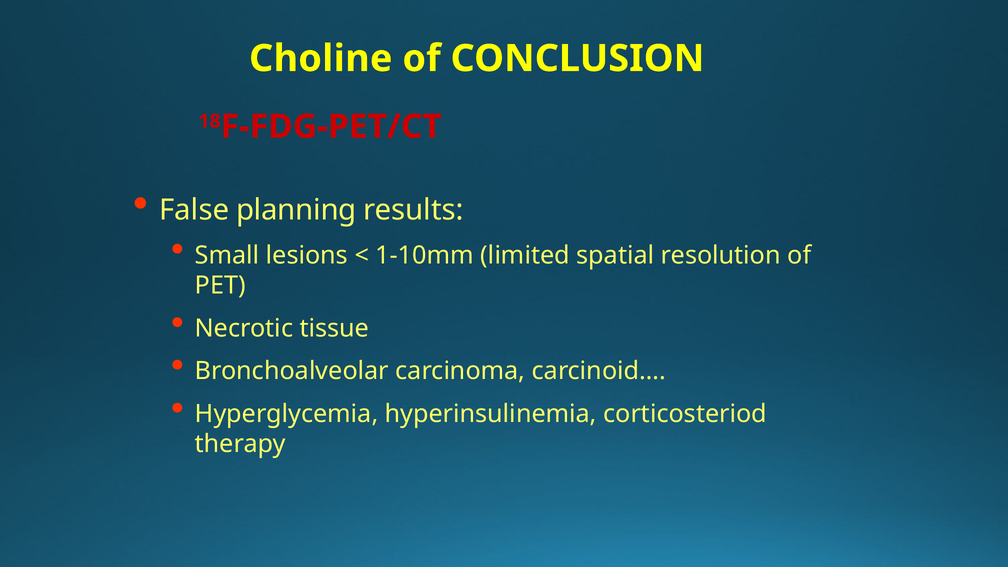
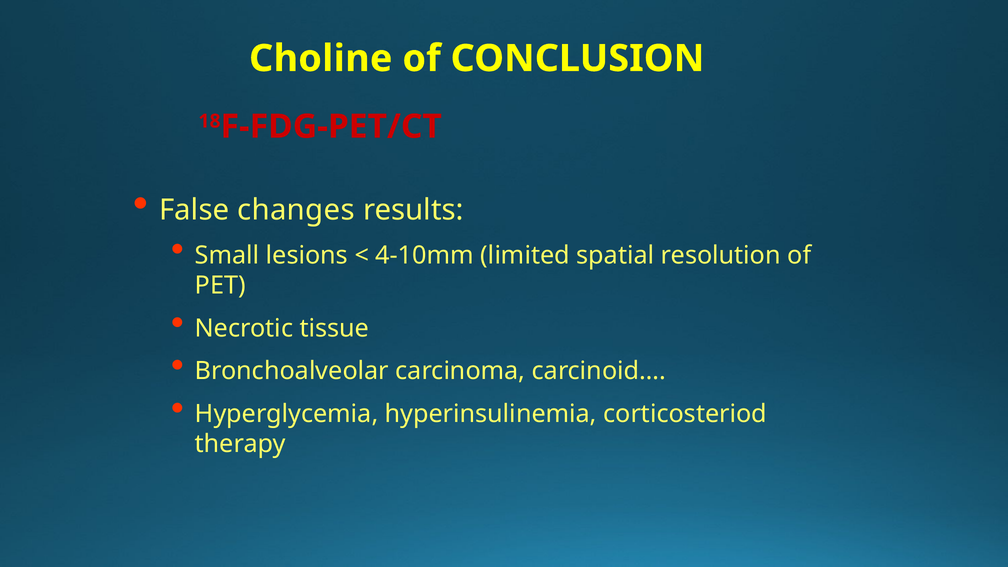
planning: planning -> changes (296, 210)
1-10mm: 1-10mm -> 4-10mm (425, 255)
